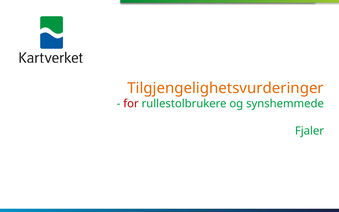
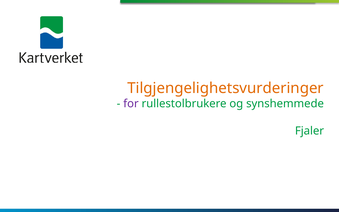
for colour: red -> purple (131, 104)
